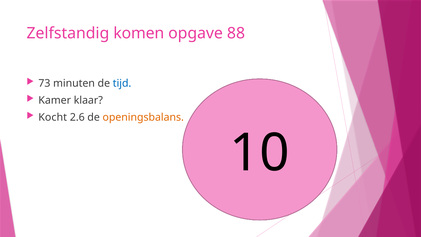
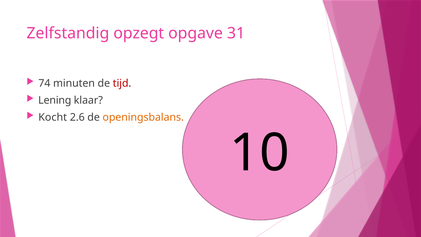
komen: komen -> opzegt (139, 33)
88: 88 -> 31 (236, 33)
73: 73 -> 74 (44, 83)
tijd colour: blue -> red (122, 83)
Kamer: Kamer -> Lening (55, 100)
